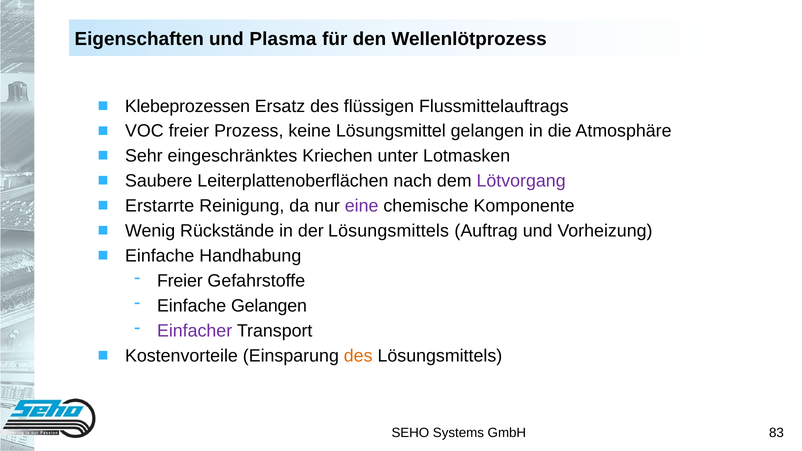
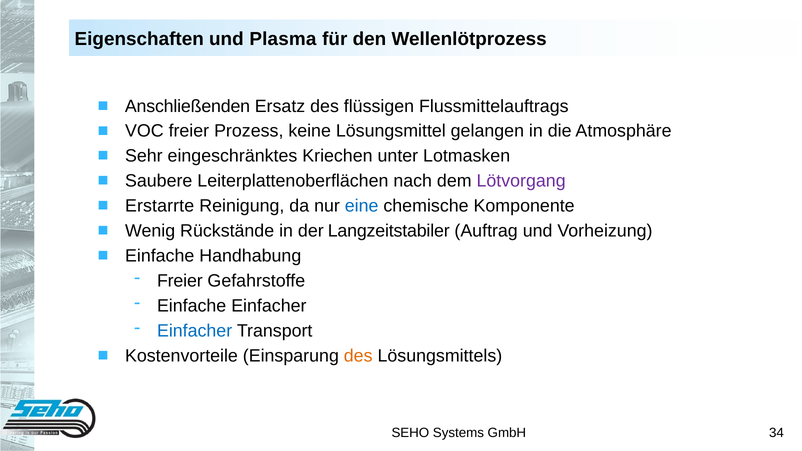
Klebeprozessen: Klebeprozessen -> Anschließenden (188, 106)
eine colour: purple -> blue (362, 206)
der Lösungsmittels: Lösungsmittels -> Langzeitstabiler (389, 231)
Einfache Gelangen: Gelangen -> Einfacher (269, 306)
Einfacher colour: purple -> blue (195, 331)
83: 83 -> 34 (777, 433)
